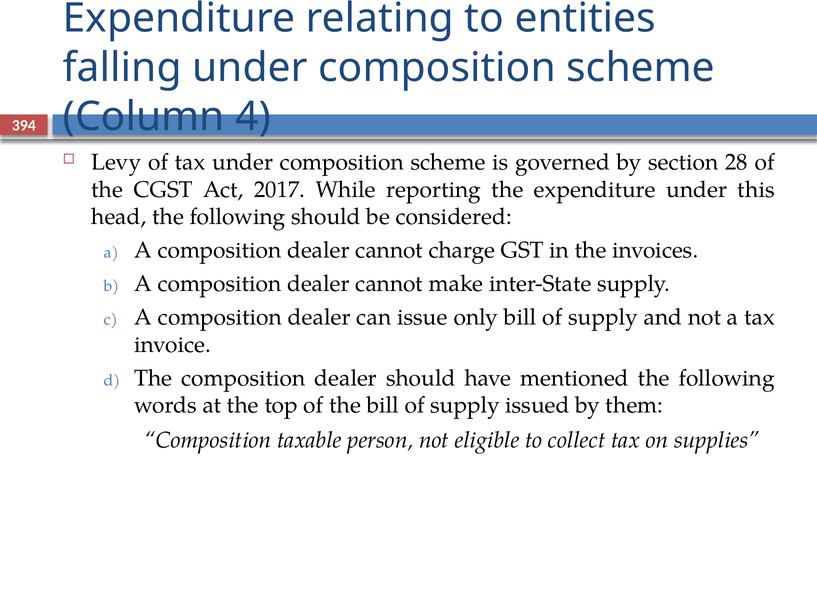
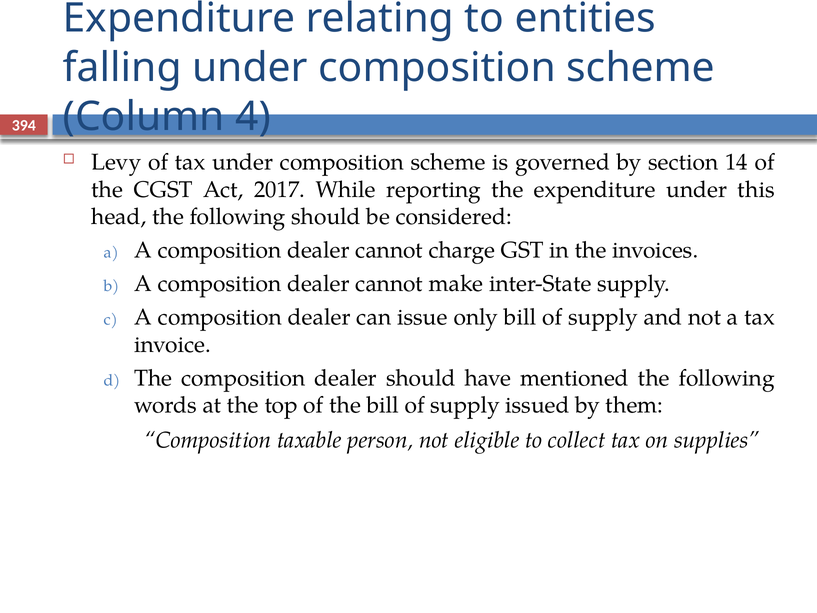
28: 28 -> 14 (736, 162)
